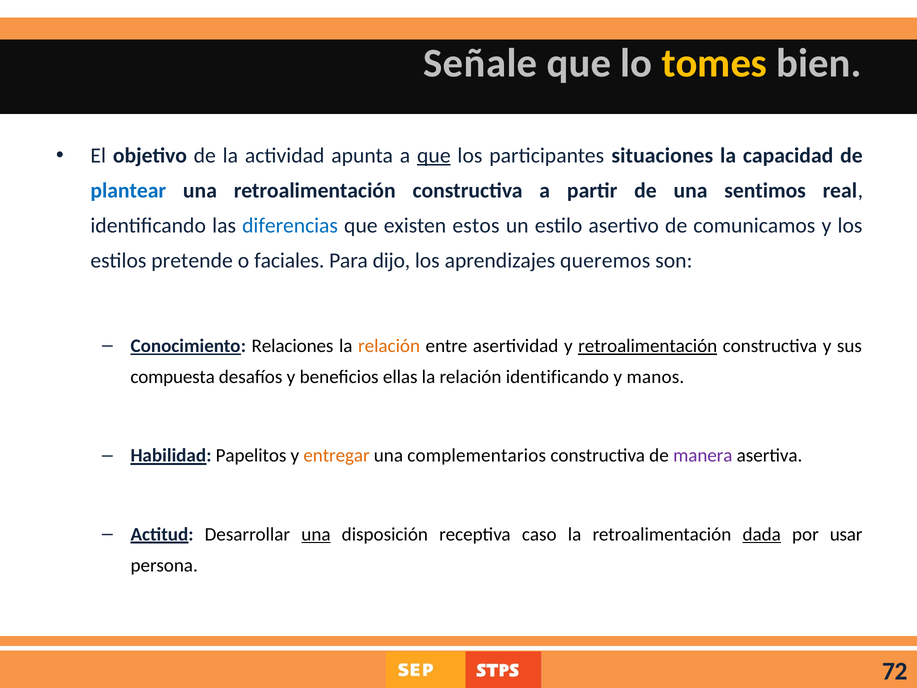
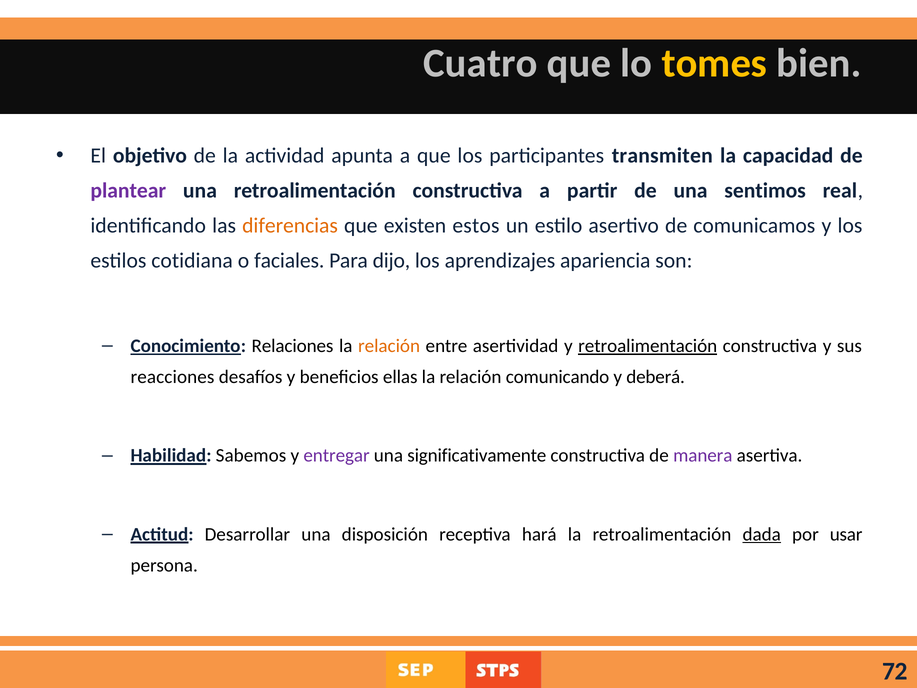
Señale: Señale -> Cuatro (481, 63)
que underline: present -> none (434, 155)
situaciones: situaciones -> transmiten (662, 155)
plantear colour: blue -> purple (128, 191)
diferencias colour: blue -> orange (290, 226)
pretende: pretende -> cotidiana (192, 261)
queremos: queremos -> apariencia (605, 261)
compuesta: compuesta -> reacciones (172, 377)
relación identificando: identificando -> comunicando (558, 377)
manos: manos -> deberá (656, 377)
Papelitos: Papelitos -> Sabemos (251, 455)
entregar colour: orange -> purple (337, 455)
complementarios: complementarios -> significativamente (477, 455)
una underline: present -> none (316, 534)
caso: caso -> hará (539, 534)
